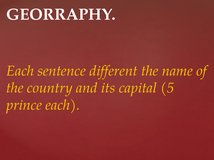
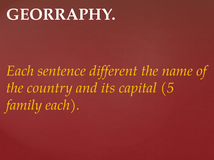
prince: prince -> family (24, 105)
